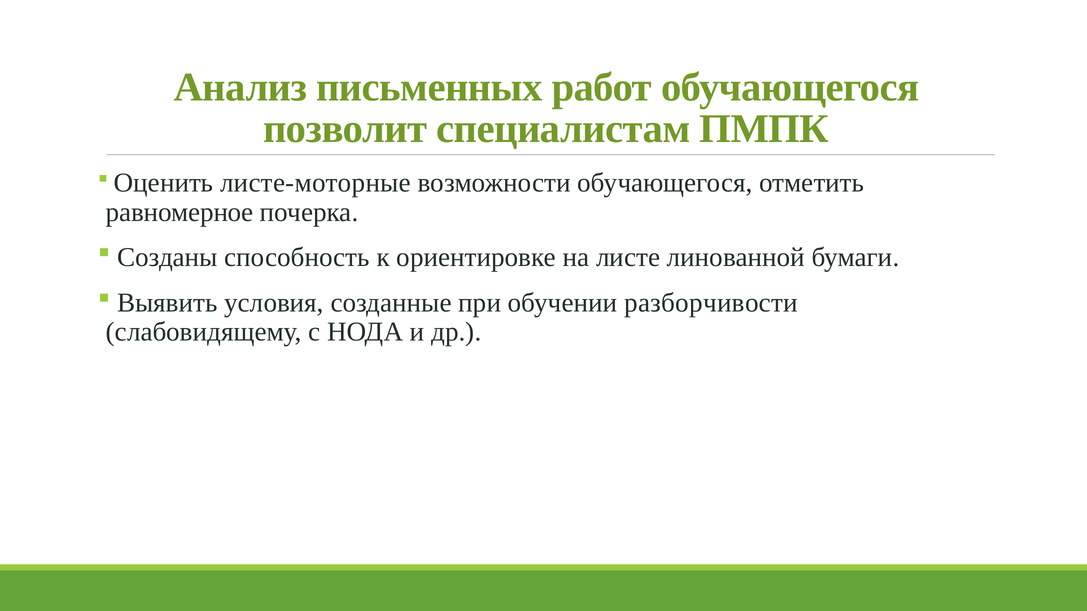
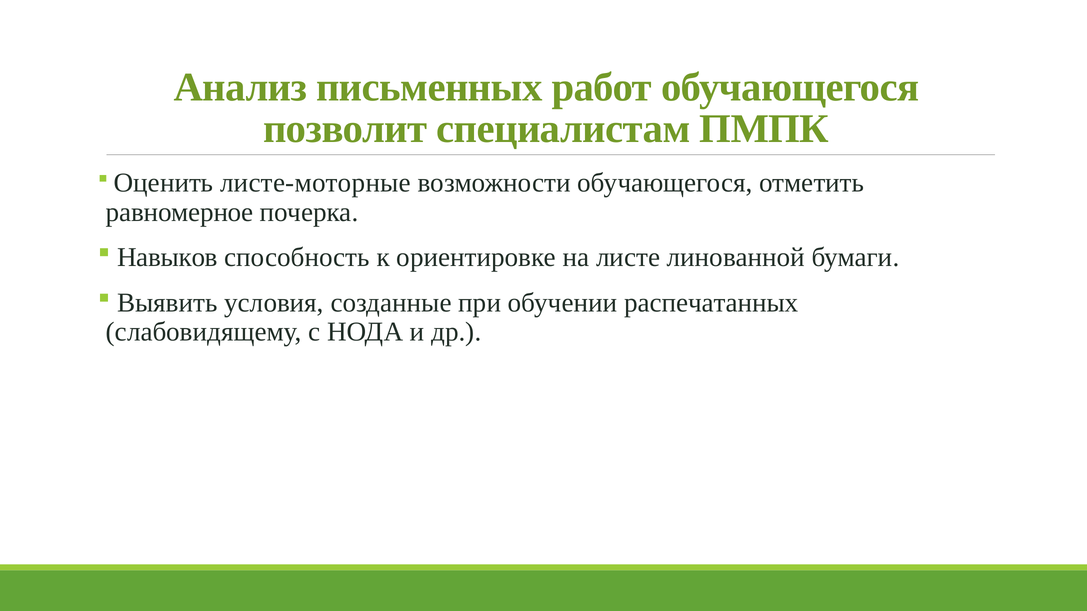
Созданы: Созданы -> Навыков (167, 258)
разборчивости: разборчивости -> распечатанных (711, 303)
